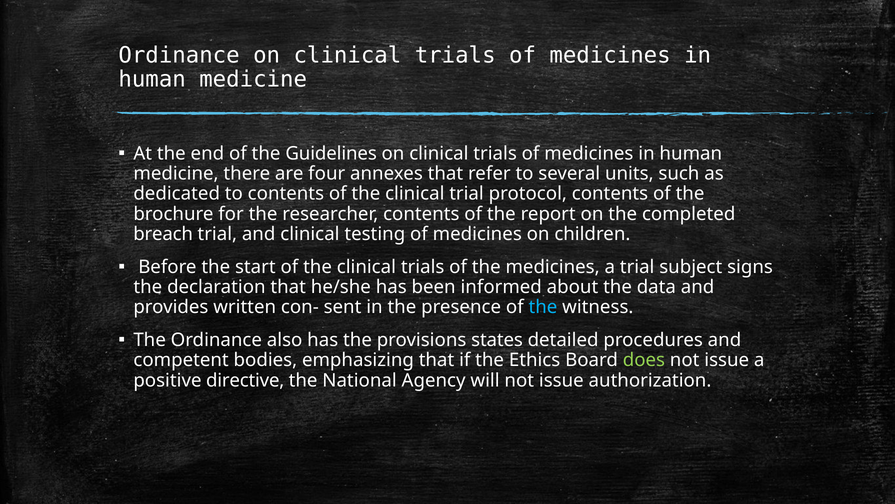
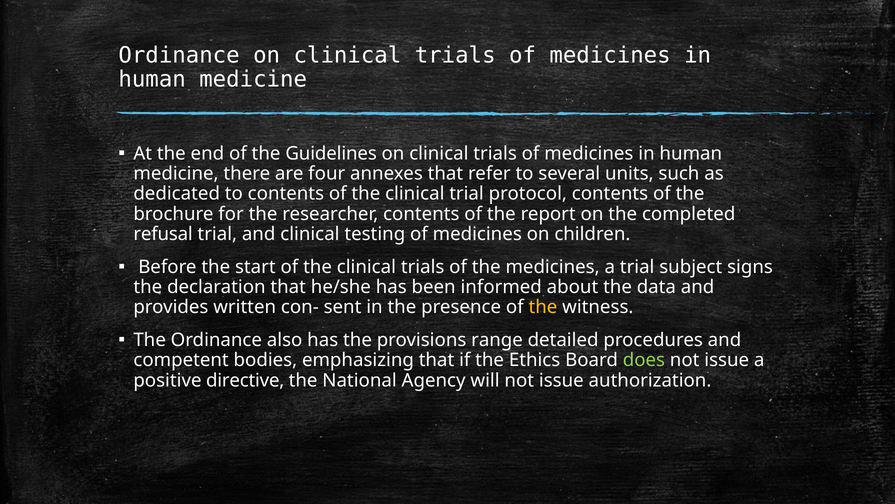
breach: breach -> refusal (163, 234)
the colour: light blue -> yellow (543, 307)
states: states -> range (497, 340)
